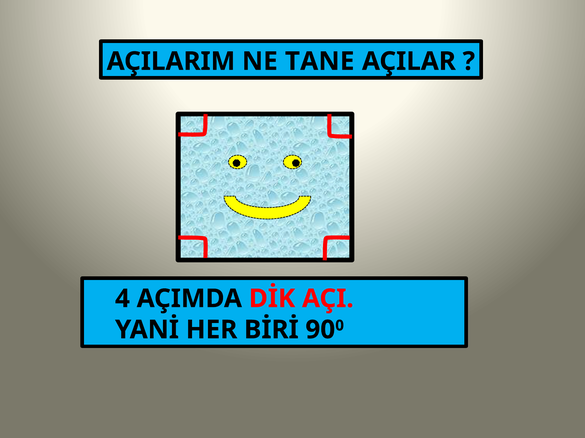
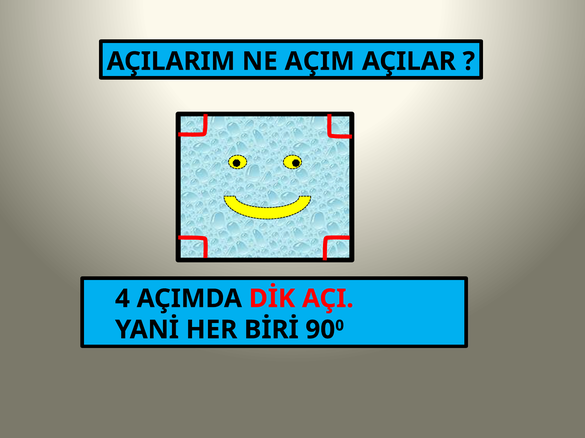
TANE: TANE -> AÇIM (320, 61)
